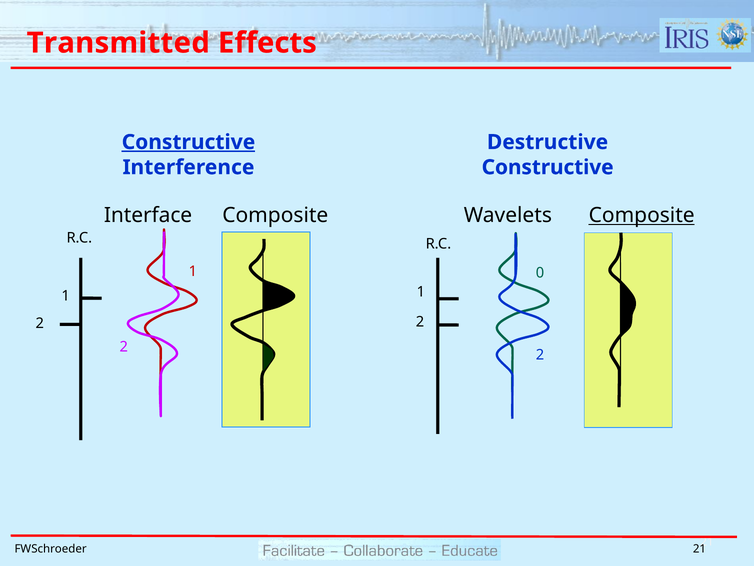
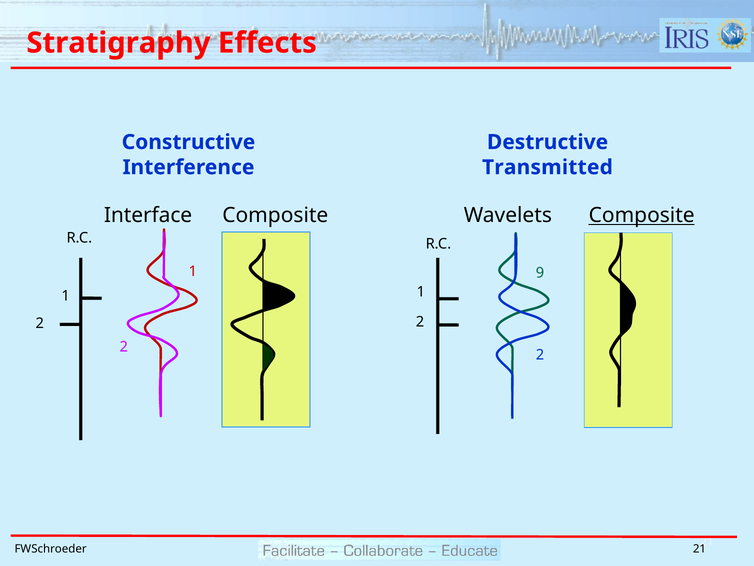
Transmitted: Transmitted -> Stratigraphy (118, 43)
Constructive underline: present -> none (188, 142)
Constructive: Constructive -> Transmitted (547, 167)
0: 0 -> 9 (540, 273)
